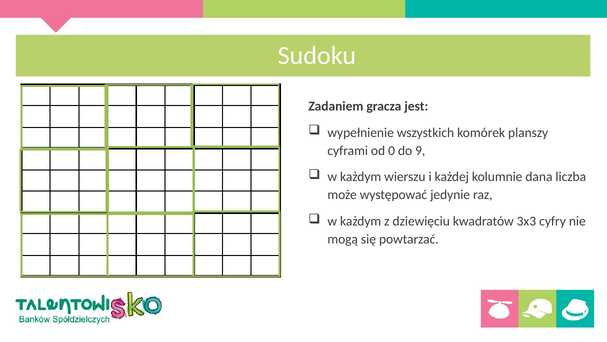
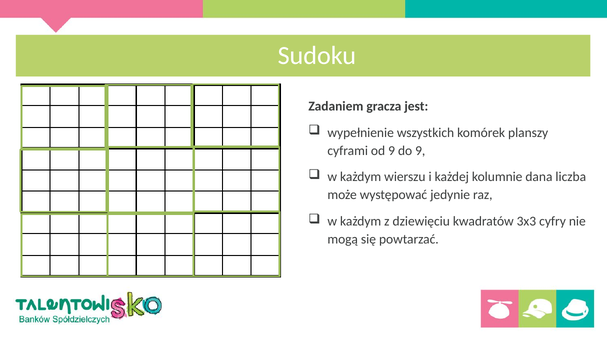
od 0: 0 -> 9 (392, 150)
